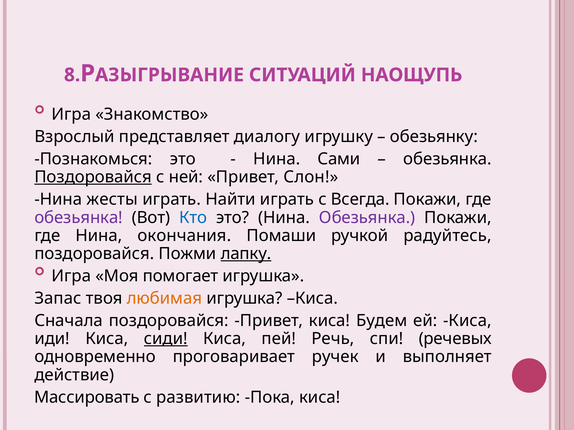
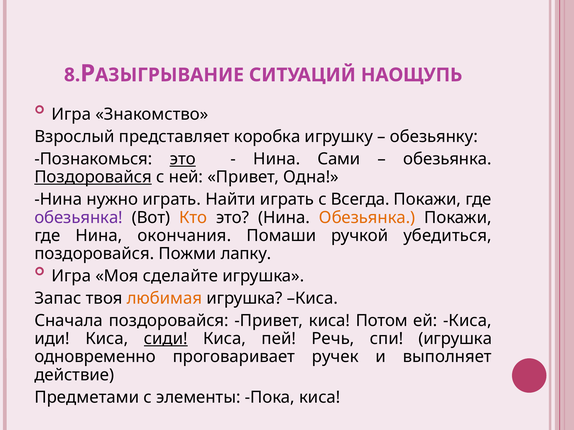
диалогу: диалогу -> коробка (267, 137)
это underline: none -> present (183, 159)
Слон: Слон -> Одна (311, 177)
жесты: жесты -> нужно (112, 200)
Кто colour: blue -> orange (193, 218)
Обезьянка colour: purple -> orange (367, 218)
радуйтесь: радуйтесь -> убедиться (447, 236)
лапку underline: present -> none (246, 254)
помогает: помогает -> сделайте (180, 276)
Будем: Будем -> Потом (382, 321)
спи речевых: речевых -> игрушка (455, 339)
Массировать: Массировать -> Предметами (87, 398)
развитию: развитию -> элементы (198, 398)
